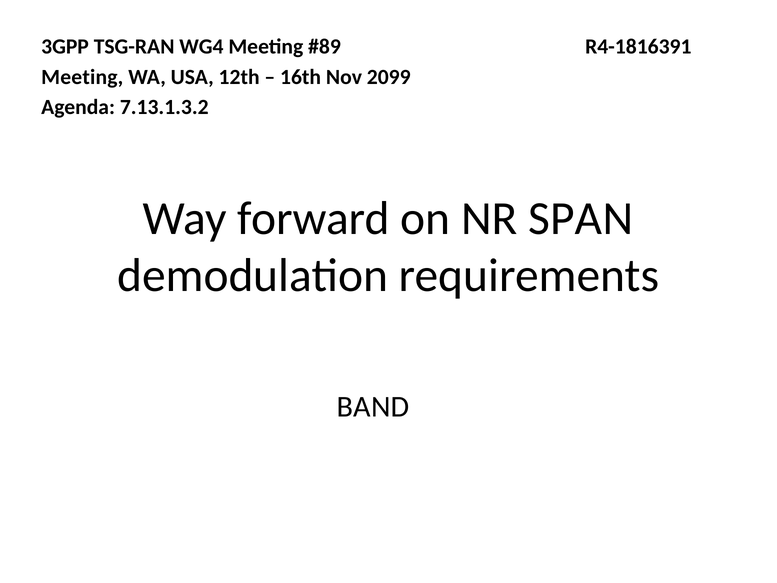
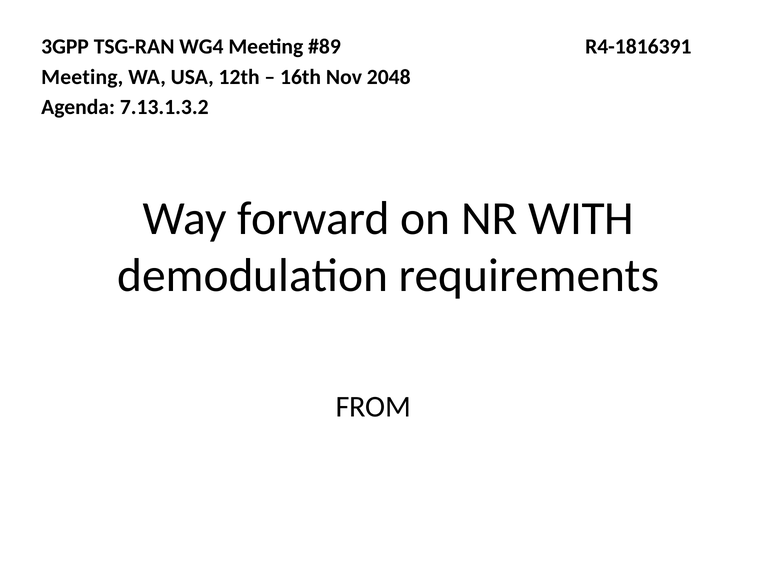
2099: 2099 -> 2048 (389, 77)
SPAN: SPAN -> WITH (581, 218)
BAND: BAND -> FROM (373, 406)
